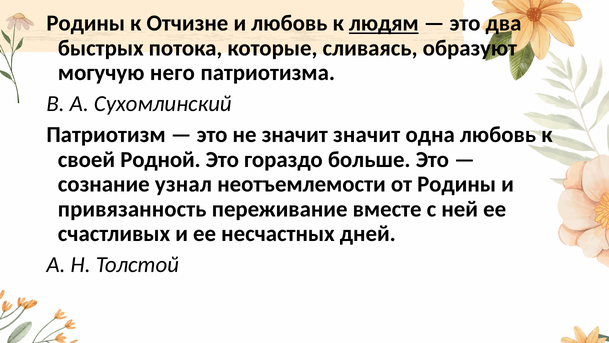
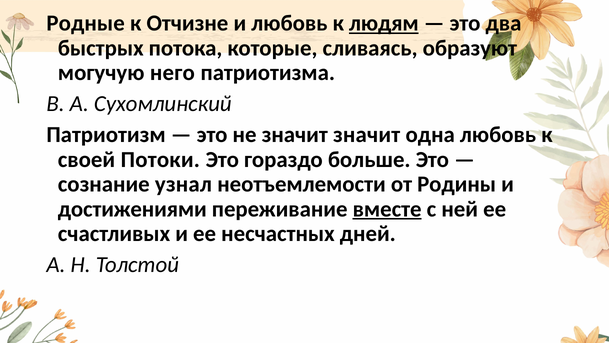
Родины: Родины -> Родные (86, 23)
Родной: Родной -> Потоки (160, 159)
привязанность: привязанность -> достижениями (132, 209)
вместе underline: none -> present (387, 209)
